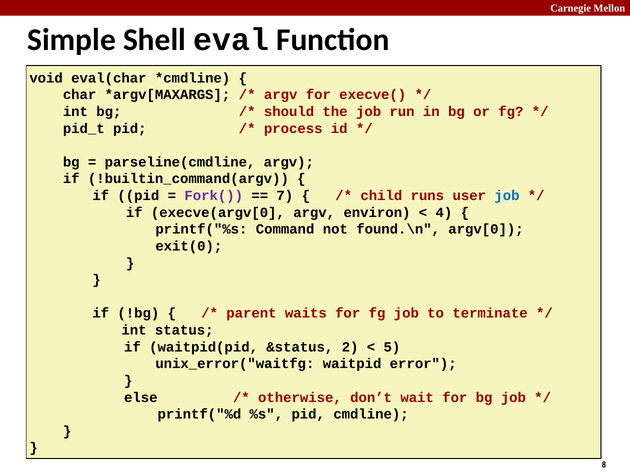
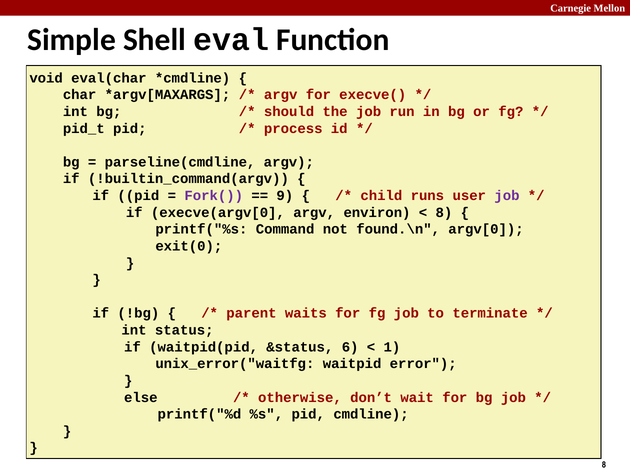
7: 7 -> 9 (285, 195)
job colour: blue -> purple (507, 195)
4: 4 -> 8 (444, 212)
2: 2 -> 6 (350, 347)
5: 5 -> 1 (392, 347)
